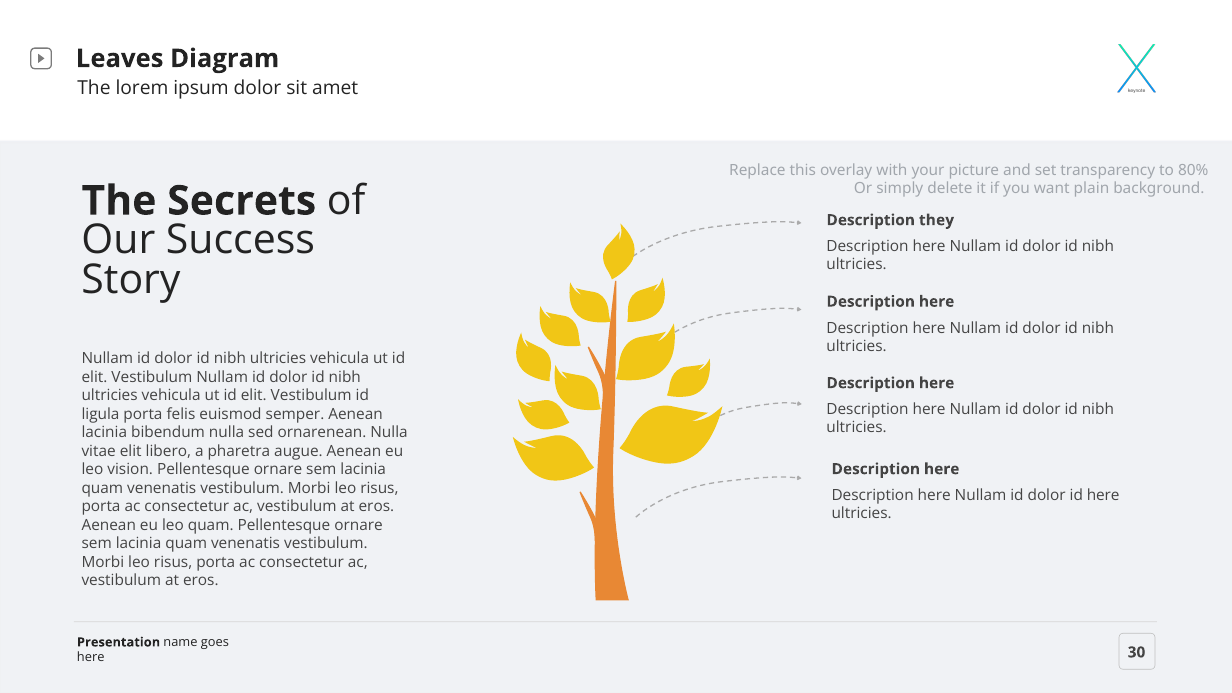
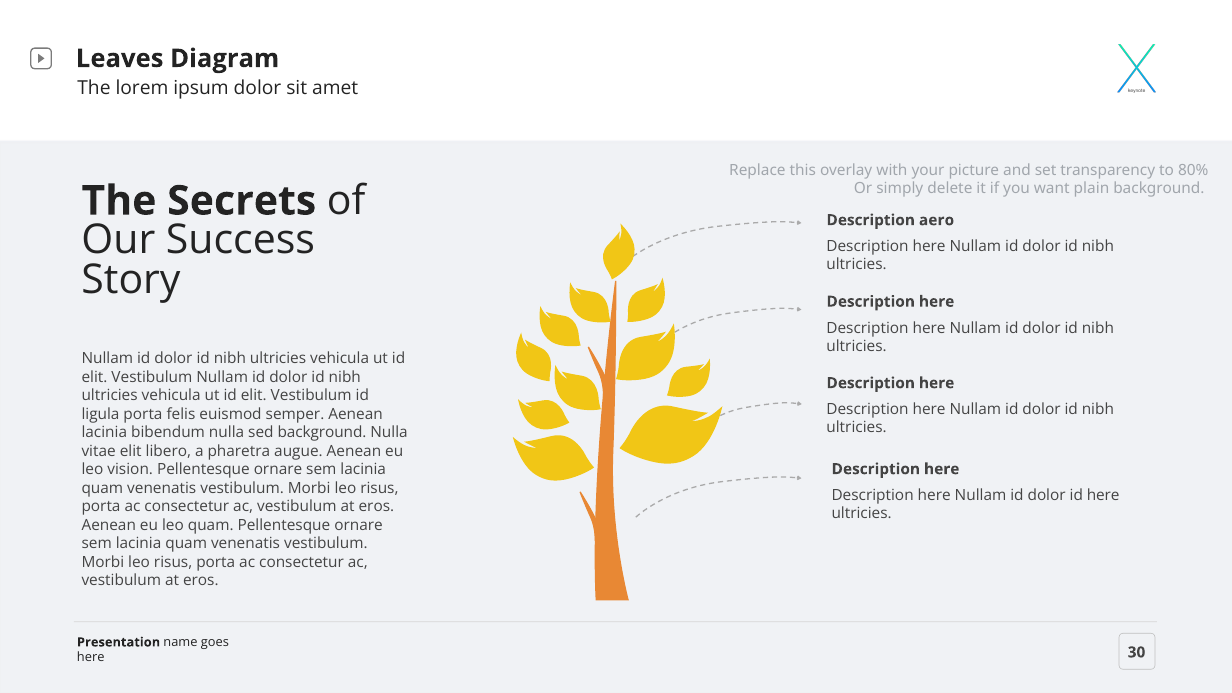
they: they -> aero (937, 220)
sed ornarenean: ornarenean -> background (322, 433)
